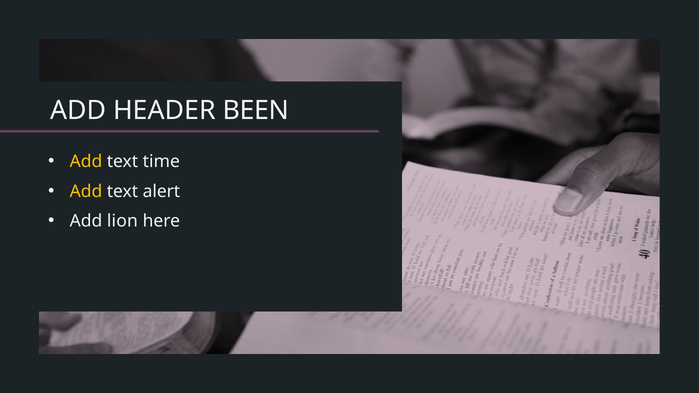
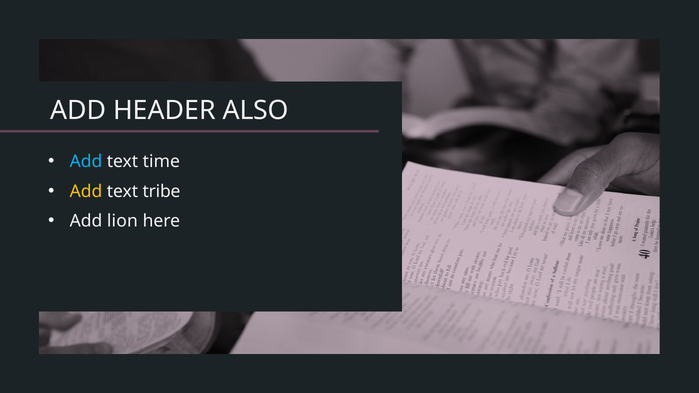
BEEN: BEEN -> ALSO (256, 111)
Add colour: yellow -> light blue (86, 162)
alert: alert -> tribe (161, 191)
